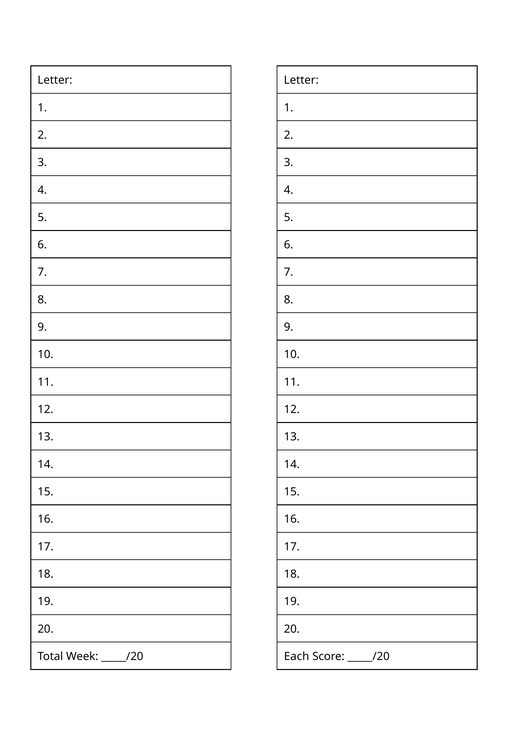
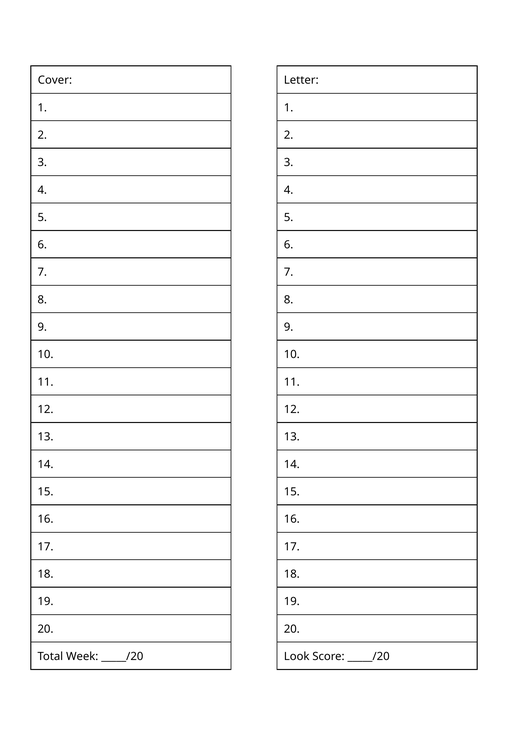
Letter: Letter -> Cover (55, 80)
Each: Each -> Look (297, 657)
